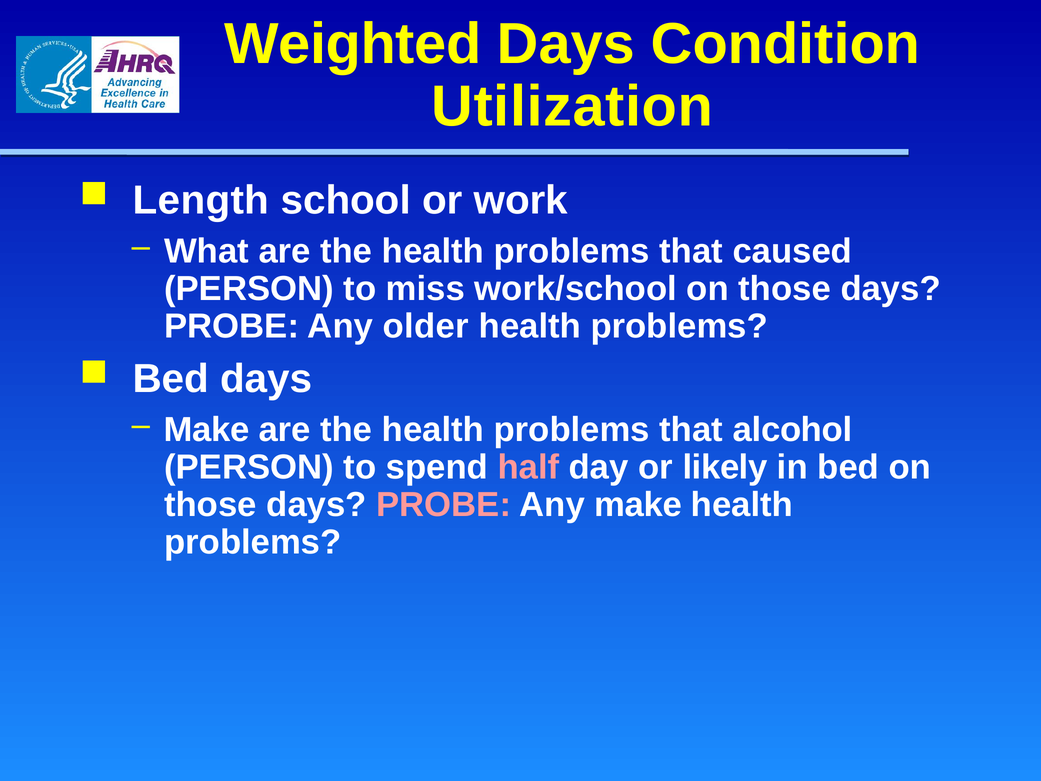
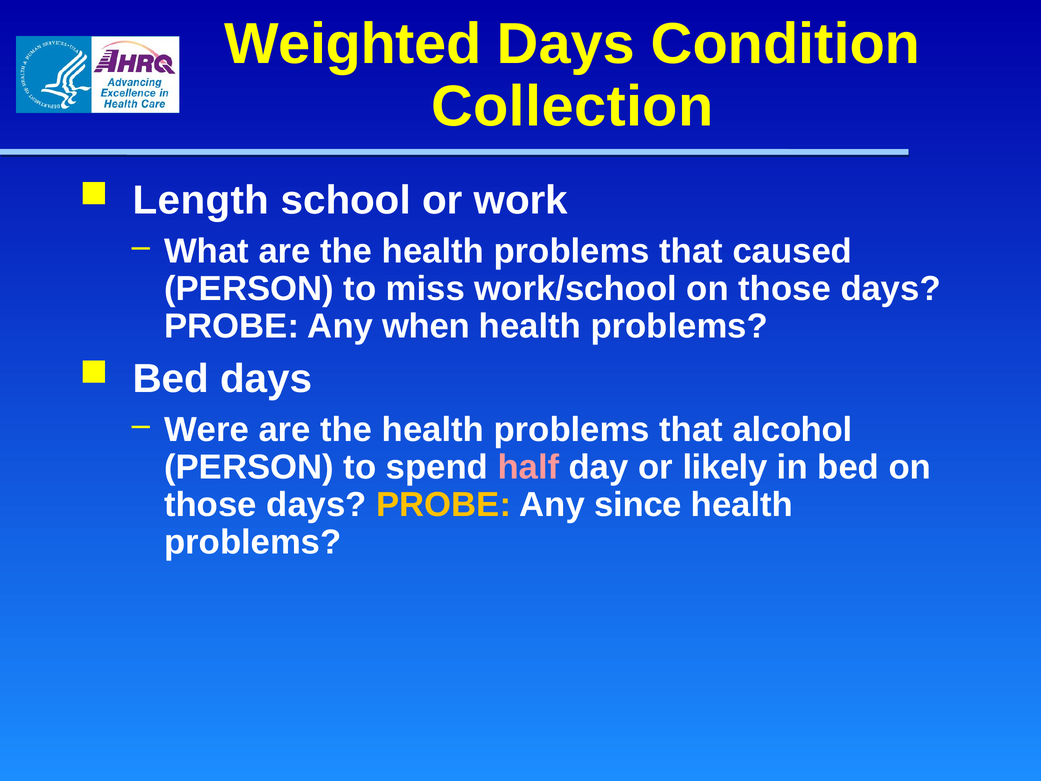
Utilization: Utilization -> Collection (572, 106)
older: older -> when (426, 326)
Make: Make -> Were (207, 430)
PROBE colour: pink -> yellow (444, 505)
Any make: make -> since (638, 505)
